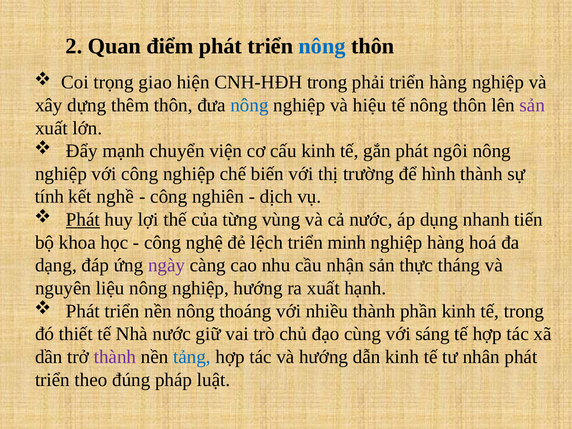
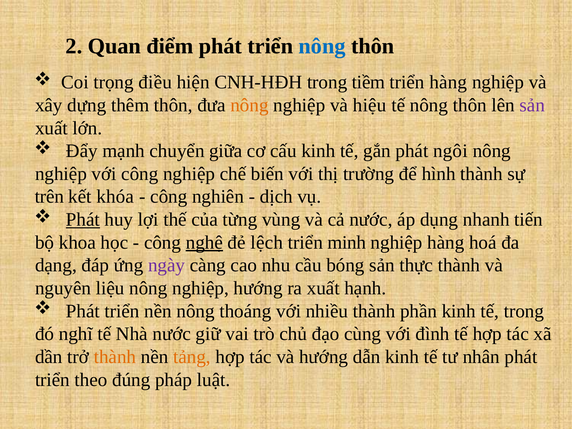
giao: giao -> điều (155, 82)
phải: phải -> tiềm (368, 82)
nông colour: blue -> orange (249, 105)
viện: viện -> giữa (226, 151)
tính: tính -> trên (49, 197)
nghề: nghề -> khóa (115, 197)
nghệ underline: none -> present (204, 242)
nhận: nhận -> bóng (345, 265)
thực tháng: tháng -> thành (459, 265)
thiết: thiết -> nghĩ (76, 334)
sáng: sáng -> đình (433, 334)
thành colour: purple -> orange (115, 357)
tảng colour: blue -> orange (192, 357)
